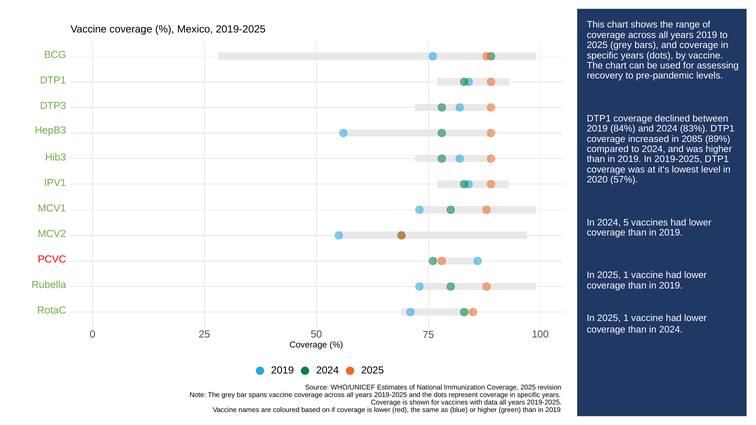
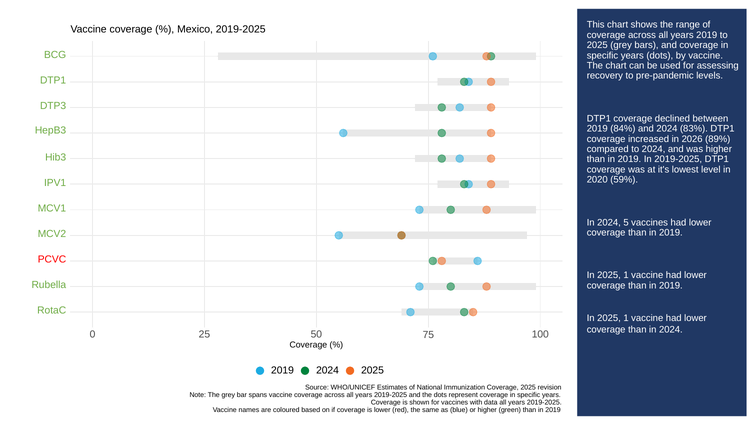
2085: 2085 -> 2026 (692, 139)
57%: 57% -> 59% (624, 180)
